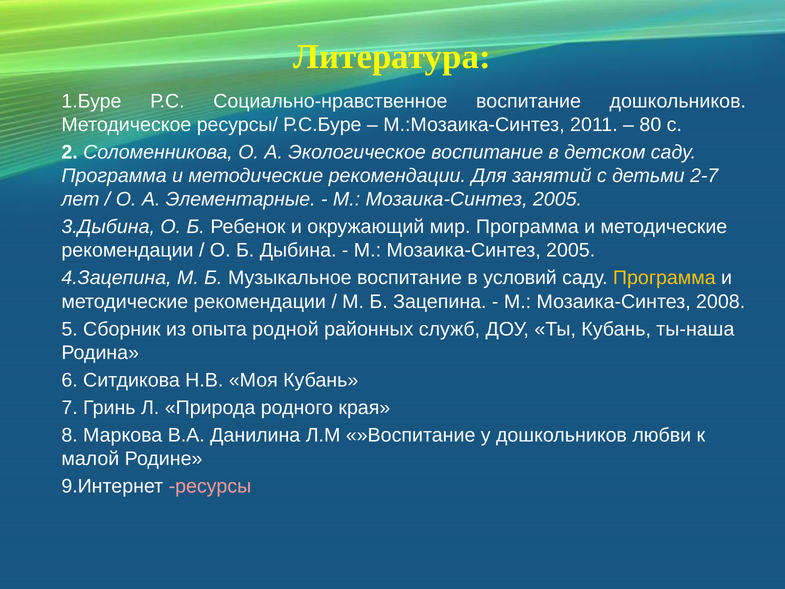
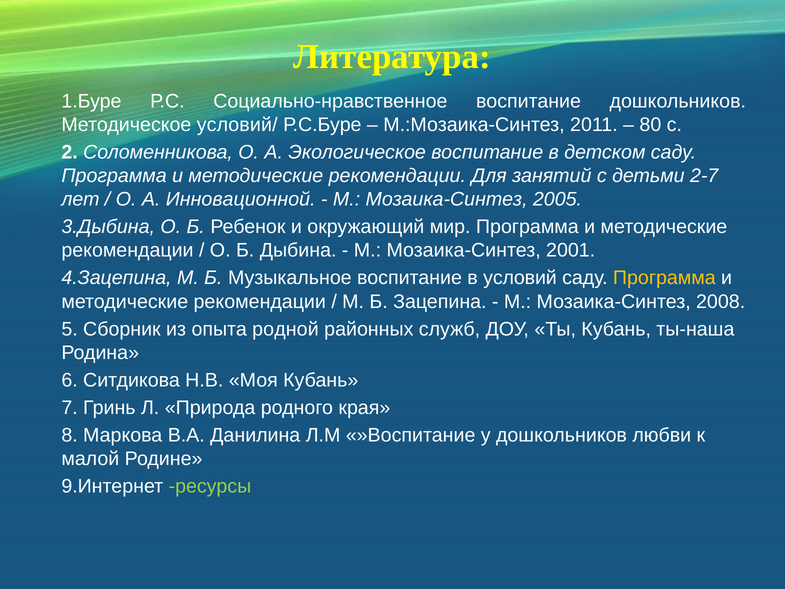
ресурсы/: ресурсы/ -> условий/ (237, 125)
Элементарные: Элементарные -> Инновационной (241, 199)
2005: 2005 -> 2001 (571, 250)
ресурсы colour: pink -> light green (210, 486)
